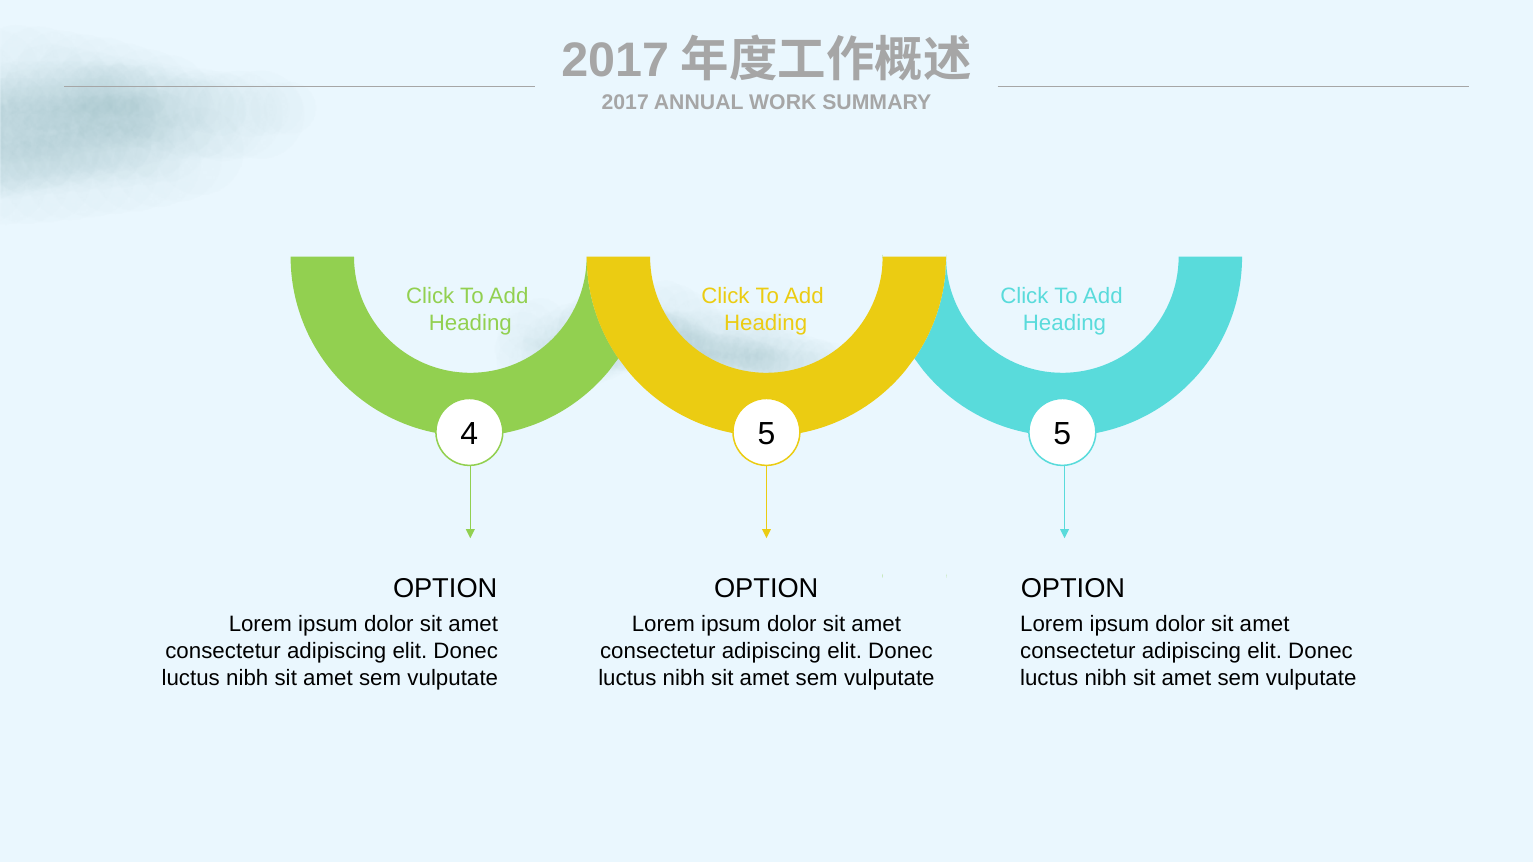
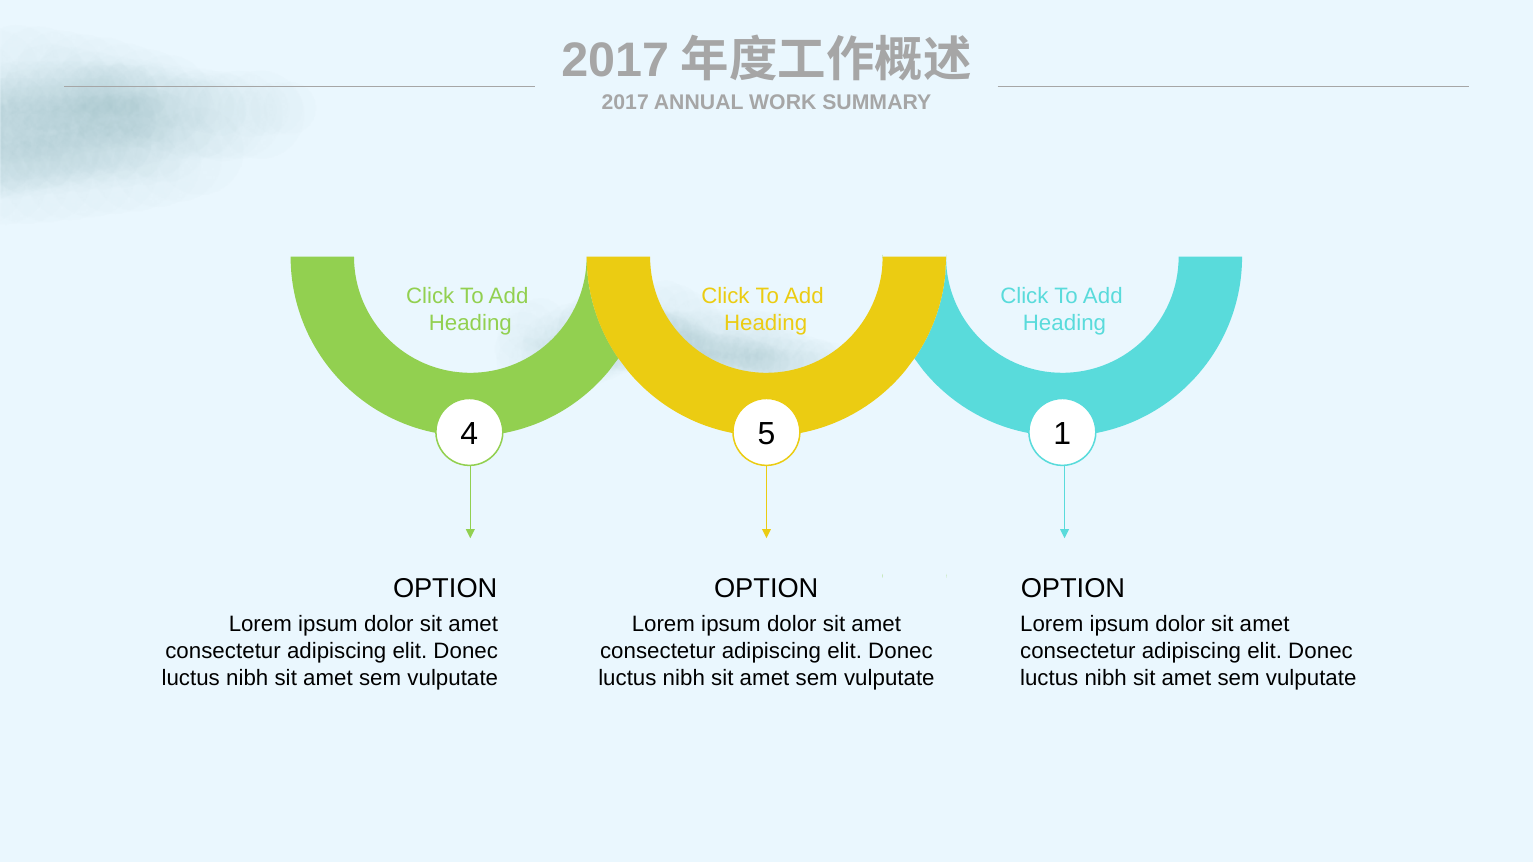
5 5: 5 -> 1 (1062, 434)
